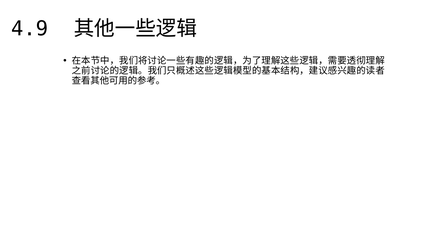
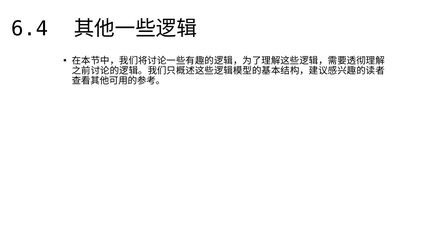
4.9: 4.9 -> 6.4 (30, 29)
